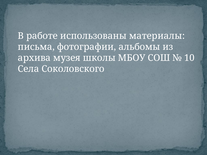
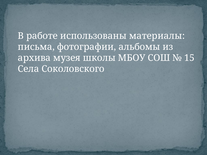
10: 10 -> 15 (189, 58)
